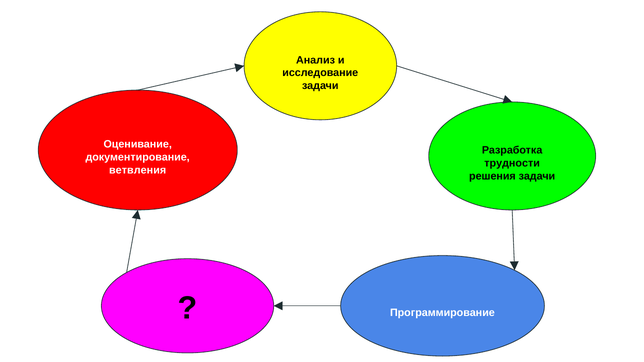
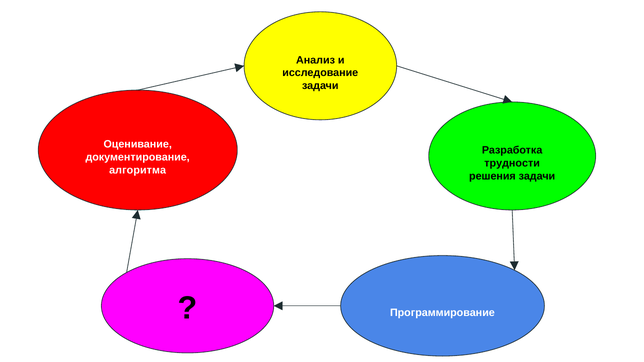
ветвления: ветвления -> алгоритма (138, 170)
